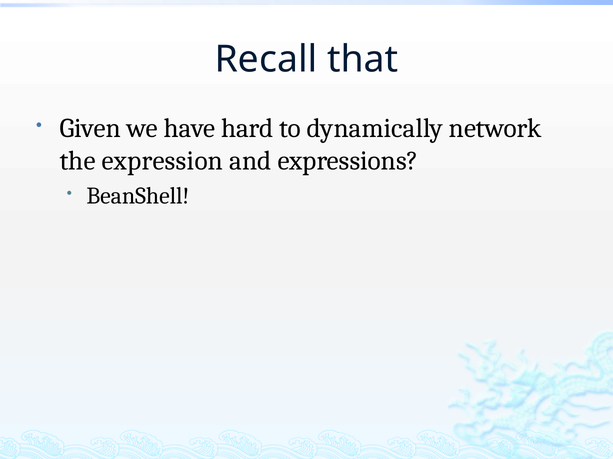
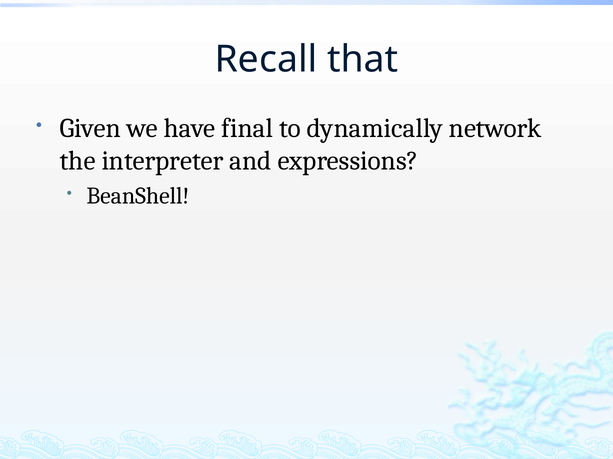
hard: hard -> final (247, 129)
expression: expression -> interpreter (163, 161)
